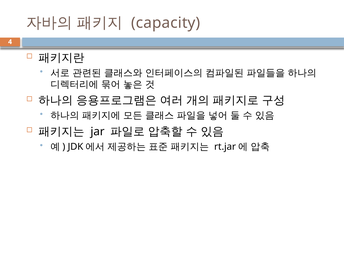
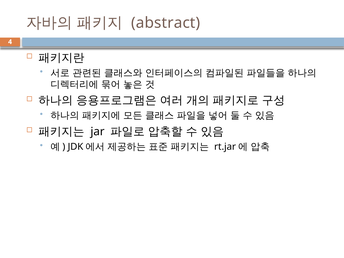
capacity: capacity -> abstract (166, 23)
